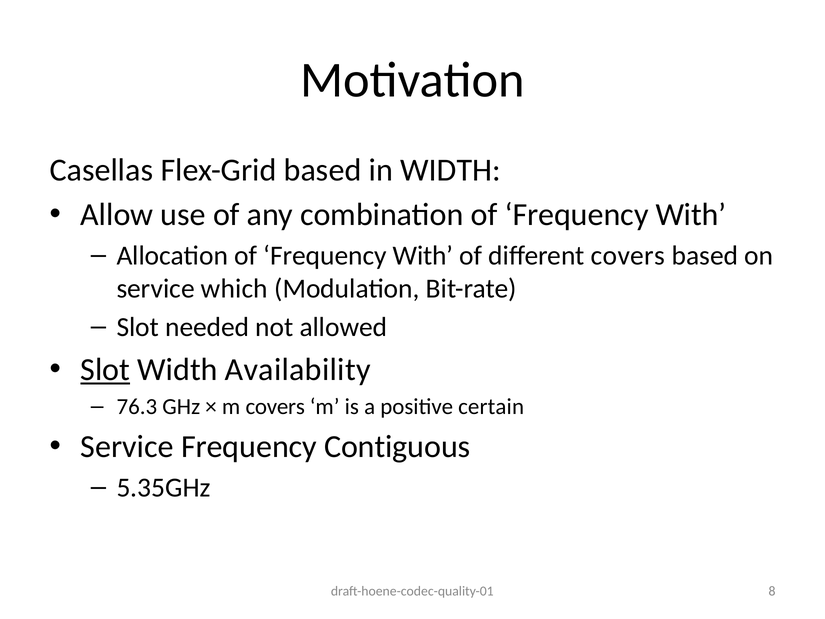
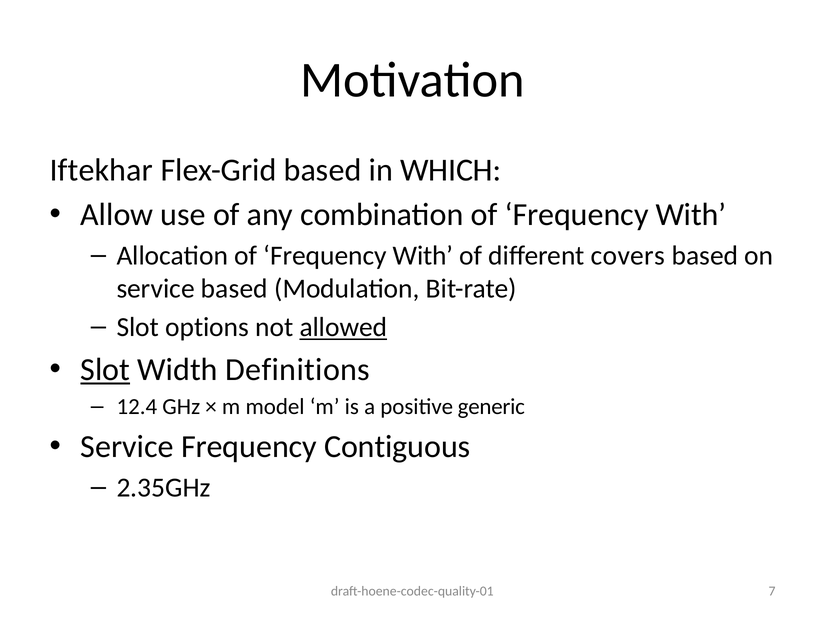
Casellas: Casellas -> Iftekhar (101, 170)
in WIDTH: WIDTH -> WHICH (451, 170)
service which: which -> based (234, 289)
needed: needed -> options (207, 327)
allowed underline: none -> present (343, 327)
Availability: Availability -> Definitions (298, 370)
76.3: 76.3 -> 12.4 (137, 407)
m covers: covers -> model (275, 407)
certain: certain -> generic (491, 407)
5.35GHz: 5.35GHz -> 2.35GHz (164, 488)
8: 8 -> 7 (772, 591)
